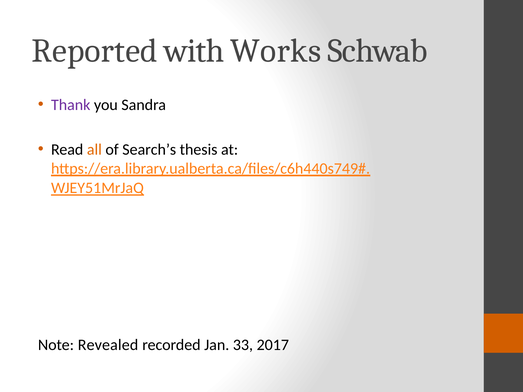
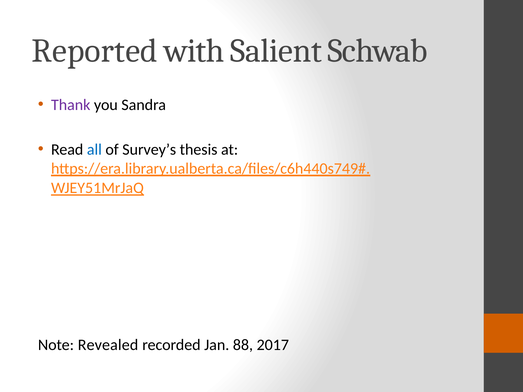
Works: Works -> Salient (276, 51)
all colour: orange -> blue (94, 150)
Search’s: Search’s -> Survey’s (149, 150)
33: 33 -> 88 (243, 345)
